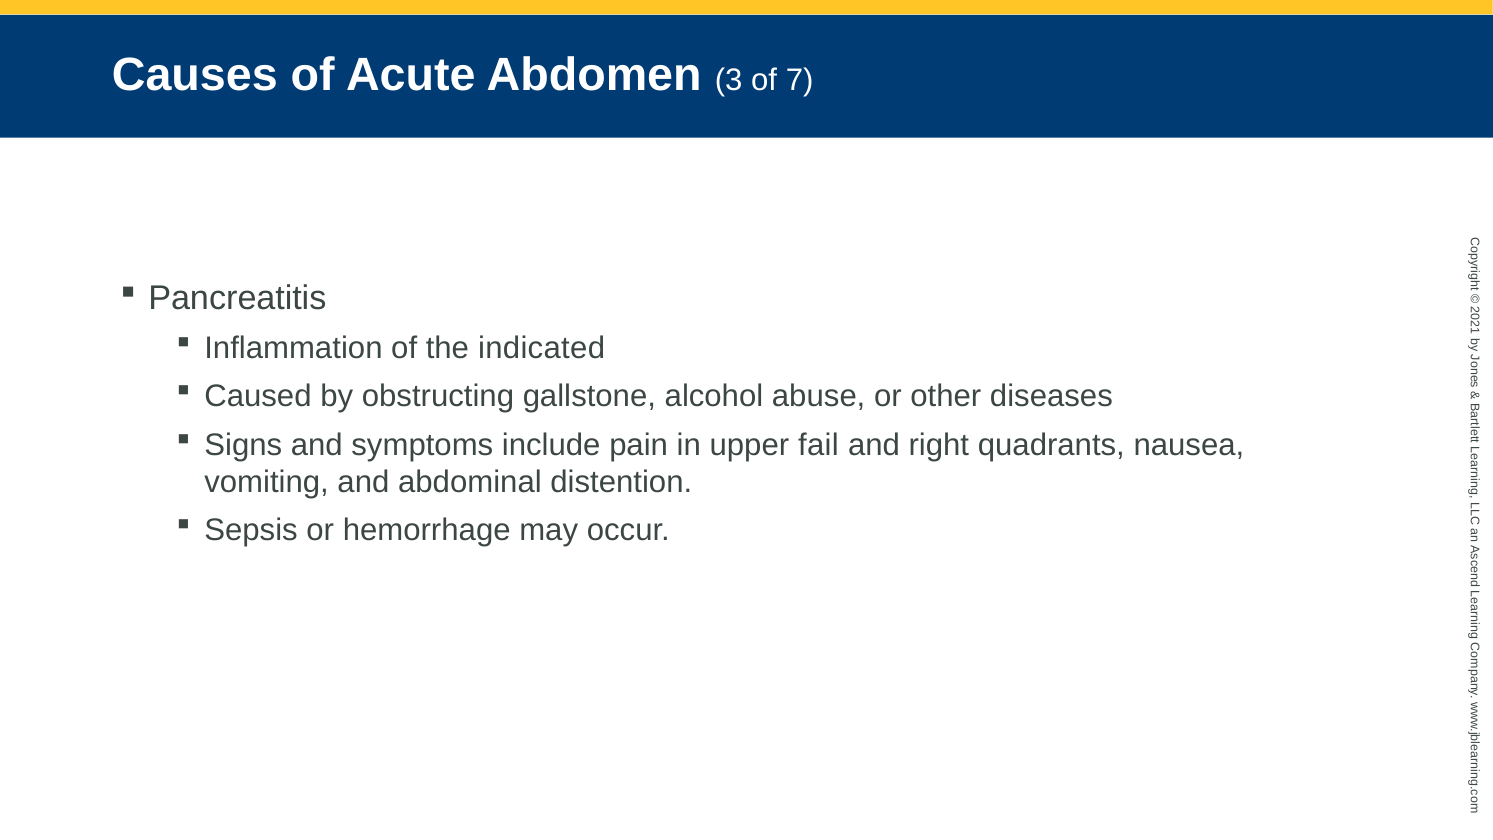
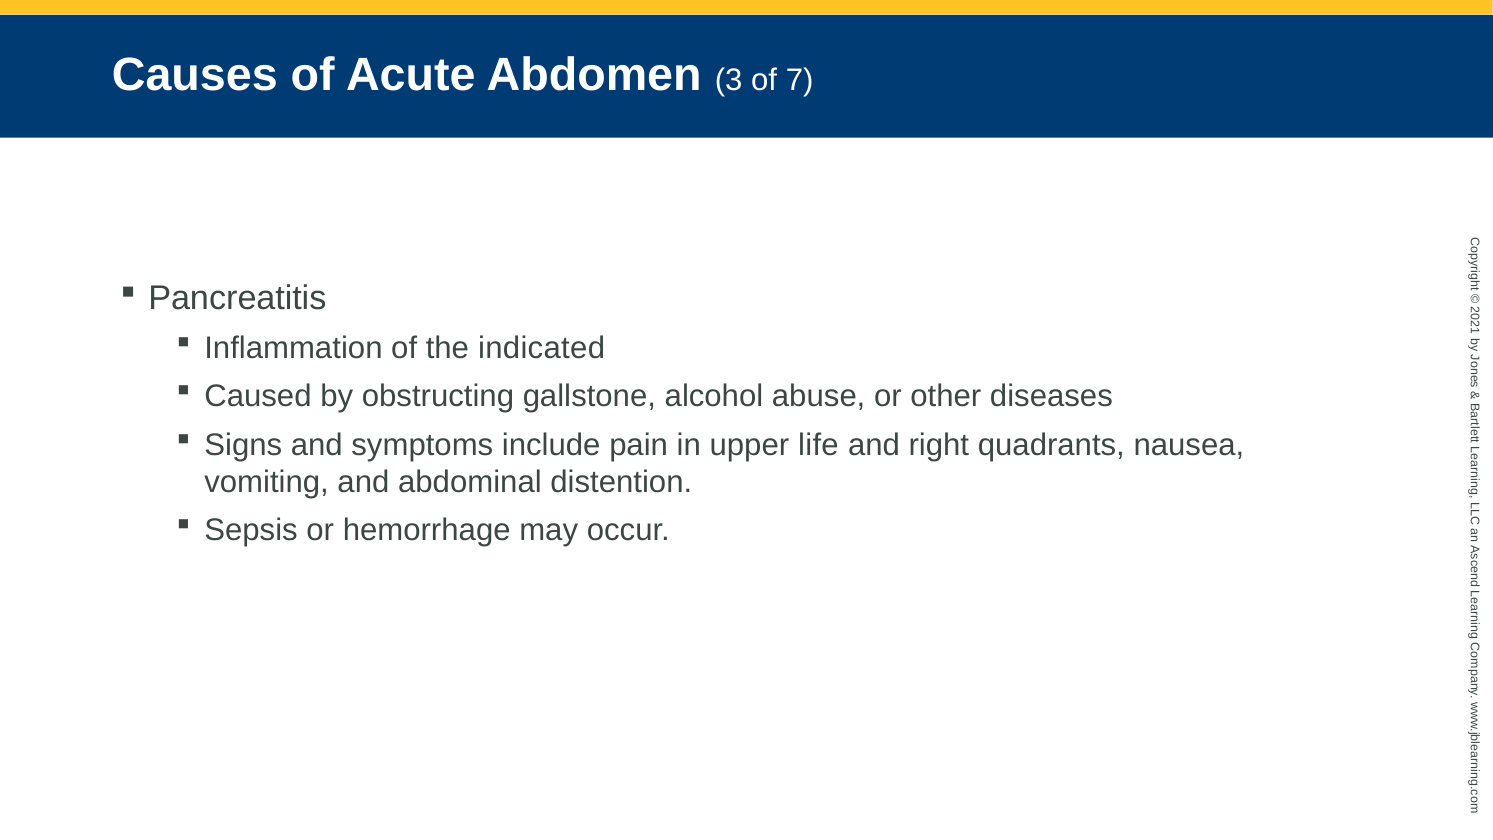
fail: fail -> life (818, 445)
